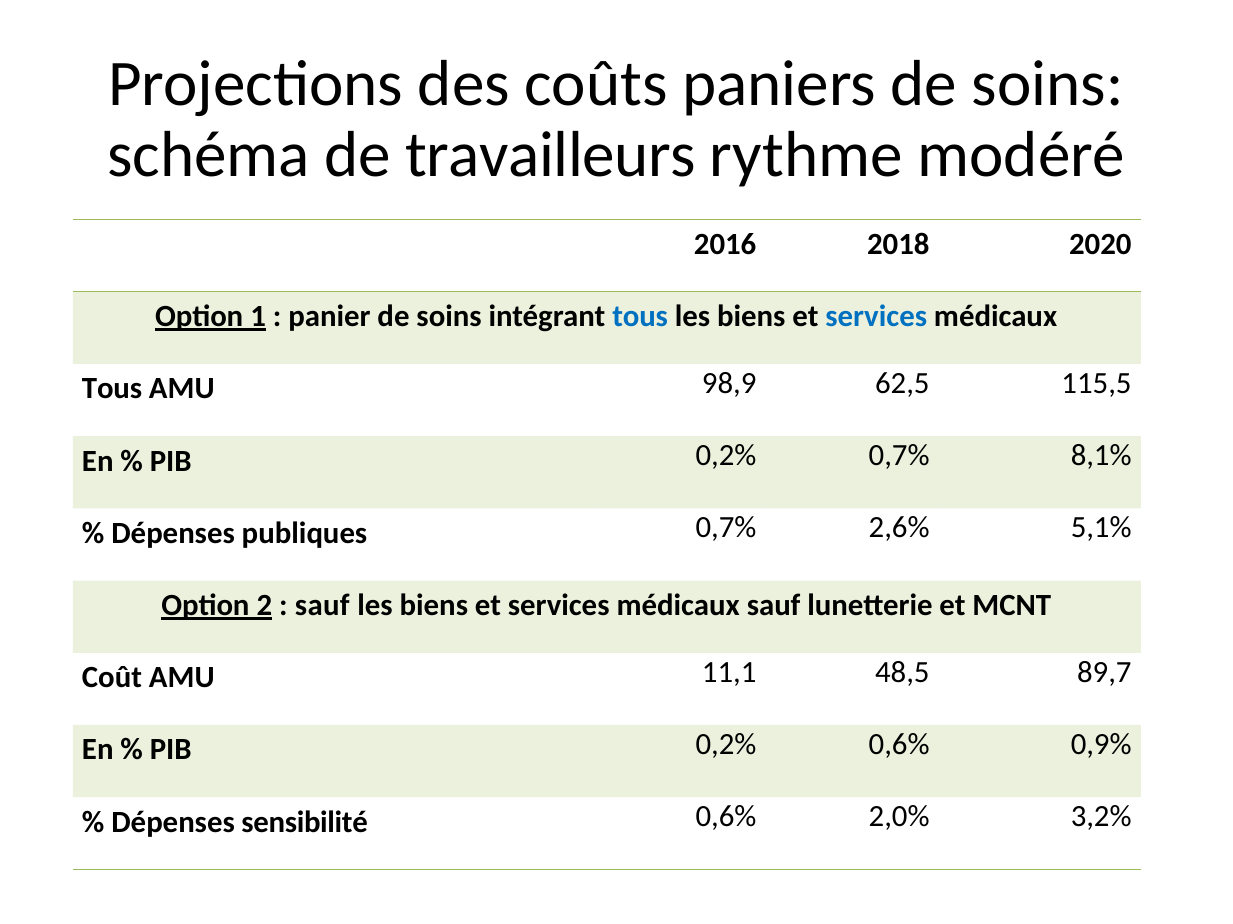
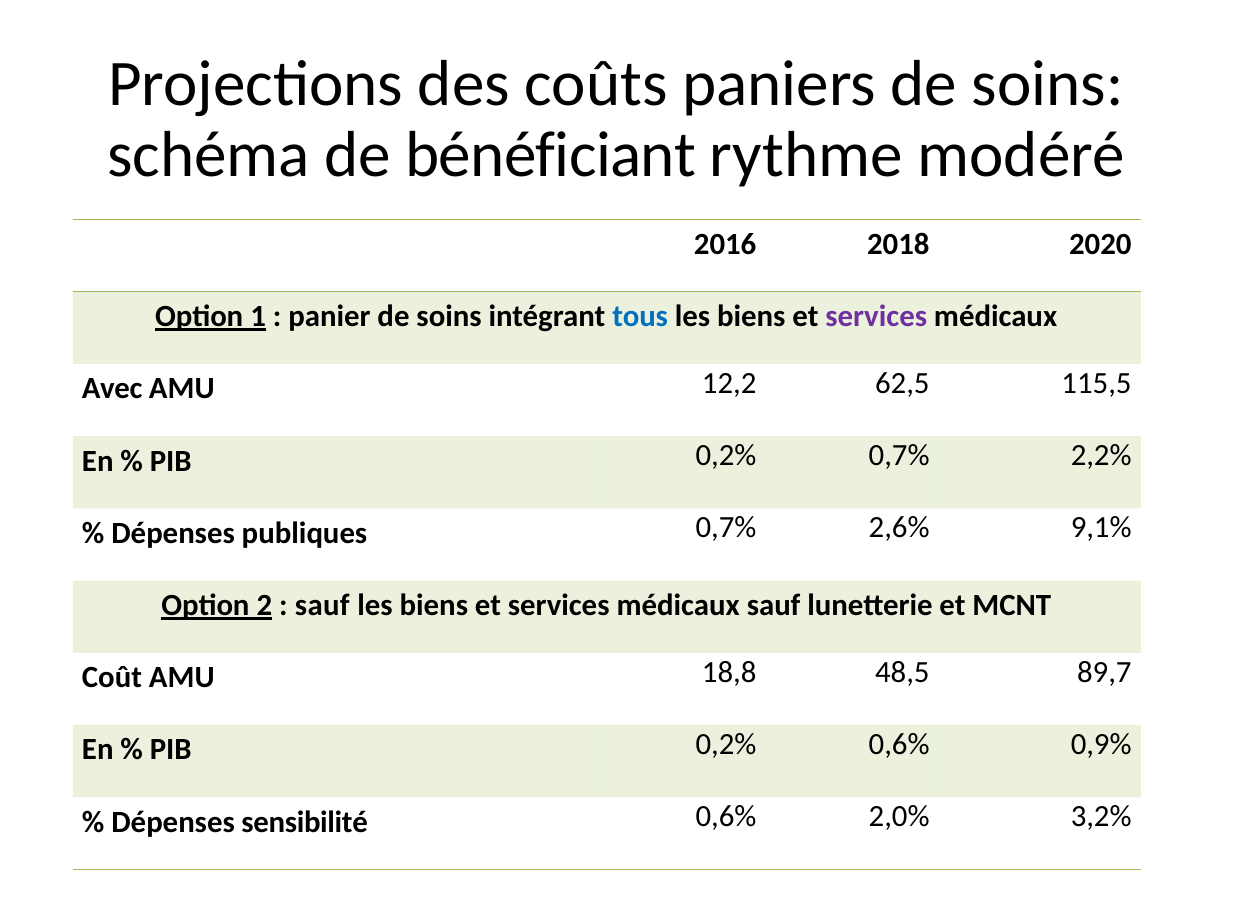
travailleurs: travailleurs -> bénéficiant (551, 155)
services colour: blue -> purple (876, 317)
Tous: Tous -> Avec (112, 389)
98,9: 98,9 -> 12,2 (729, 383)
8,1%: 8,1% -> 2,2% (1101, 456)
5,1%: 5,1% -> 9,1% (1101, 528)
11,1: 11,1 -> 18,8 (729, 672)
